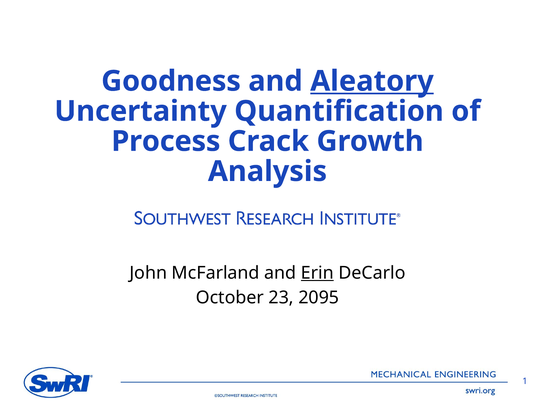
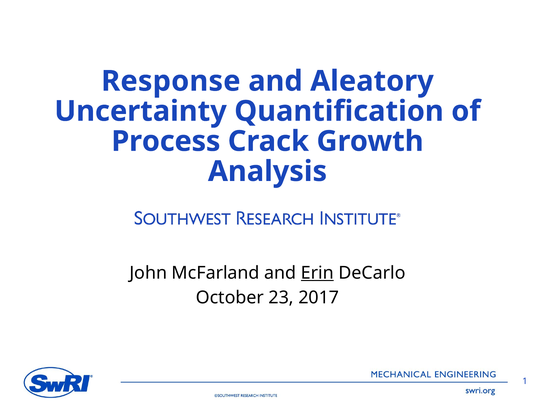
Goodness: Goodness -> Response (171, 81)
Aleatory underline: present -> none (372, 81)
2095: 2095 -> 2017 (319, 298)
